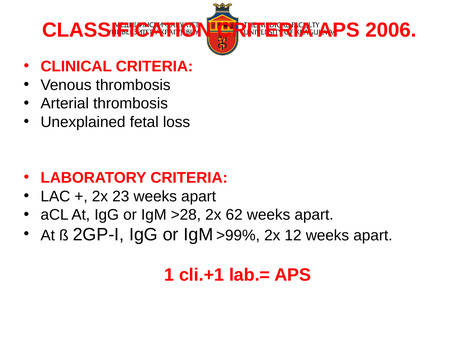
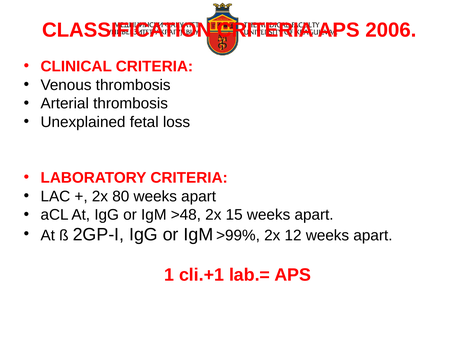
23: 23 -> 80 (121, 196)
>28: >28 -> >48 (186, 214)
62: 62 -> 15 (234, 214)
